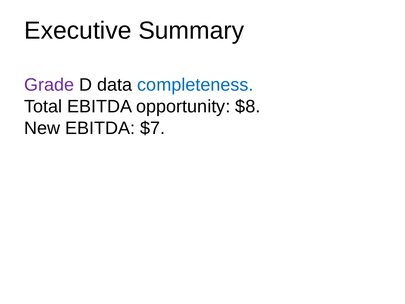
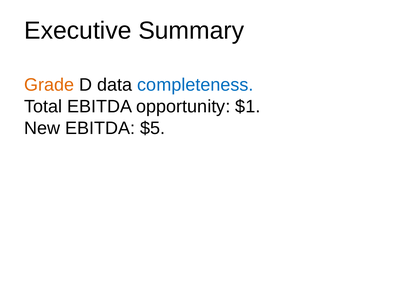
Grade colour: purple -> orange (49, 85)
$8: $8 -> $1 (248, 107)
$7: $7 -> $5 (153, 128)
